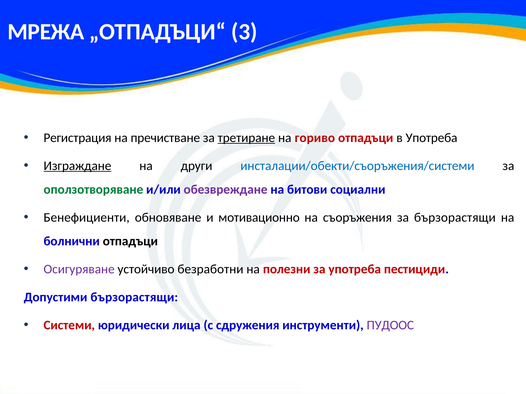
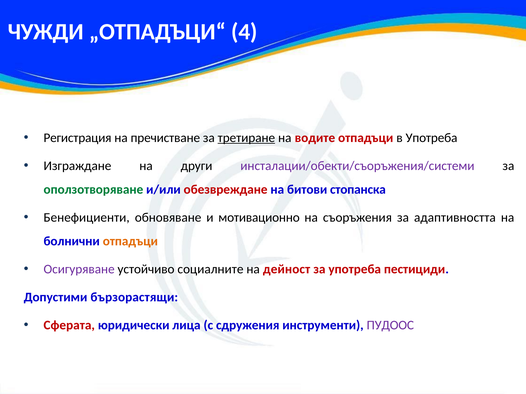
МРЕЖА: МРЕЖА -> ЧУЖДИ (46, 32)
3: 3 -> 4 (244, 32)
гориво: гориво -> водите (315, 138)
Изграждане underline: present -> none (77, 166)
инсталации/обекти/съоръжения/системи colour: blue -> purple (357, 166)
обезвреждане colour: purple -> red (226, 190)
социални: социални -> стопанска (358, 190)
за бързорастящи: бързорастящи -> адаптивността (455, 218)
отпадъци colour: black -> orange (130, 241)
безработни: безработни -> социалните (210, 269)
полезни: полезни -> дейност (287, 269)
Системи: Системи -> Сферата (69, 326)
